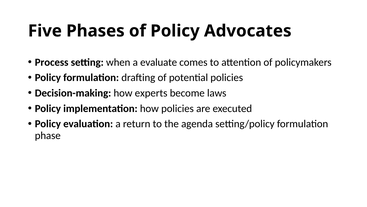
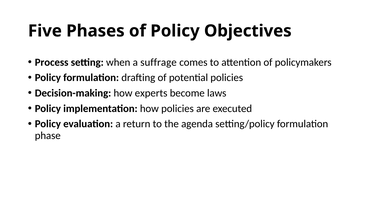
Advocates: Advocates -> Objectives (248, 31)
evaluate: evaluate -> suffrage (159, 62)
